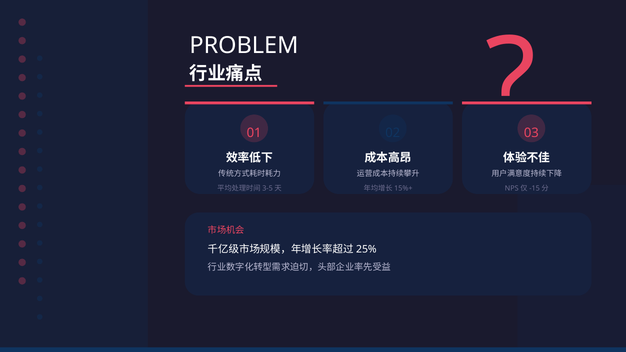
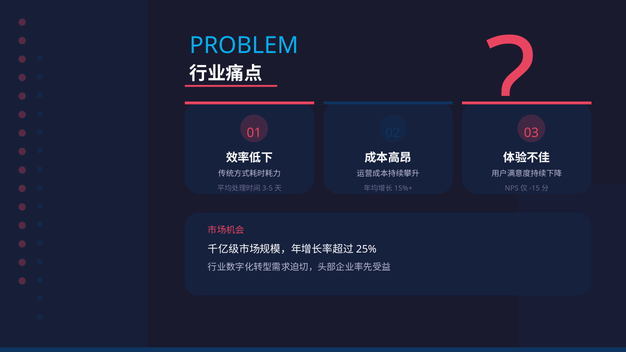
PROBLEM colour: white -> light blue (244, 46)
